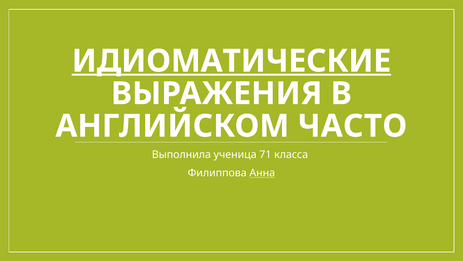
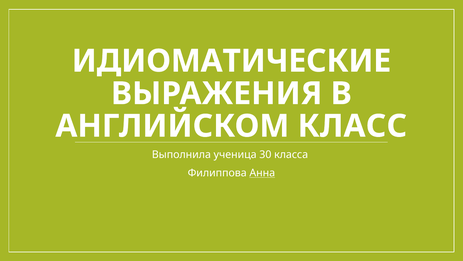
ИДИОМАТИЧЕСКИЕ underline: present -> none (231, 61)
ЧАСТО: ЧАСТО -> КЛАСС (352, 126)
71: 71 -> 30 (265, 154)
